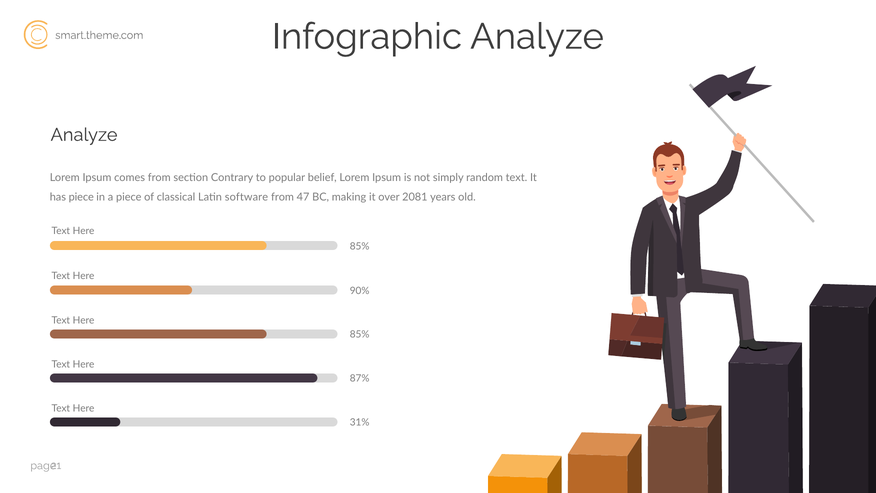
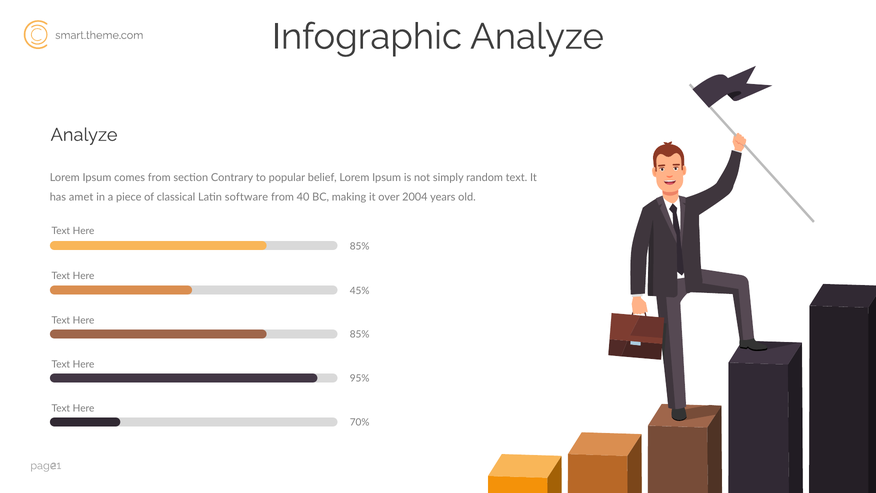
has piece: piece -> amet (81, 197)
47: 47 -> 40 (303, 197)
2081: 2081 -> 2004 (415, 197)
90%: 90% -> 45% (360, 291)
87%: 87% -> 95% (360, 378)
31%: 31% -> 70% (360, 422)
